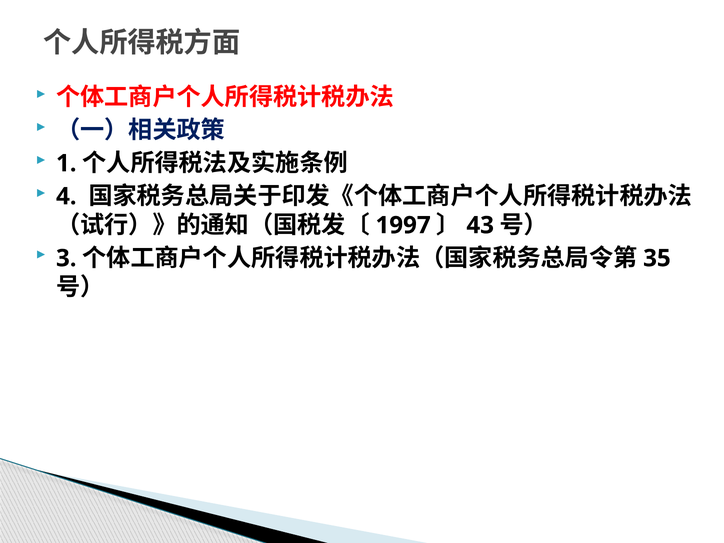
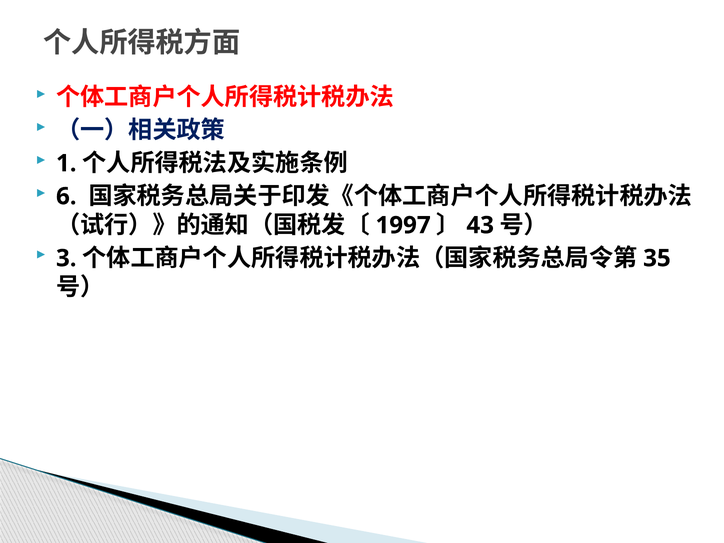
4: 4 -> 6 (66, 196)
